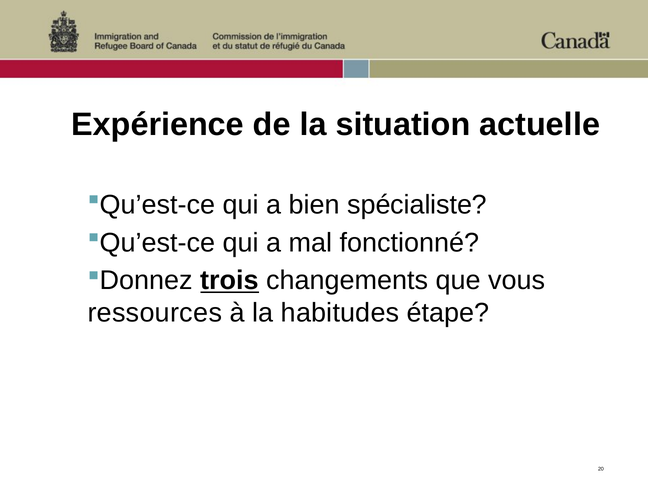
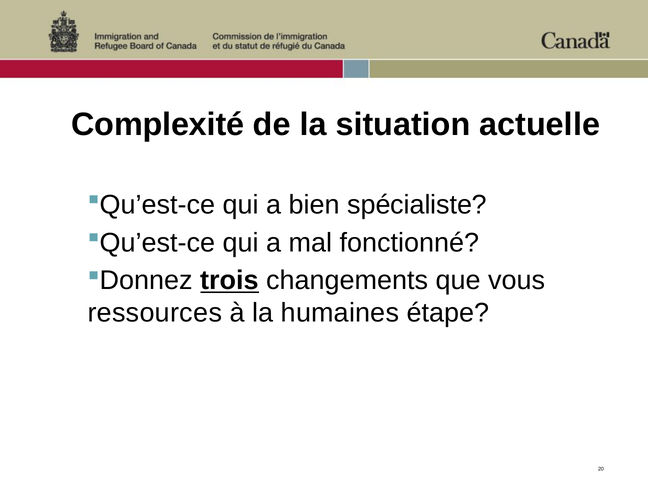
Expérience: Expérience -> Complexité (158, 125)
habitudes: habitudes -> humaines (340, 313)
